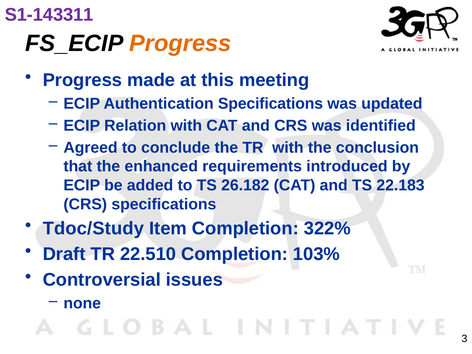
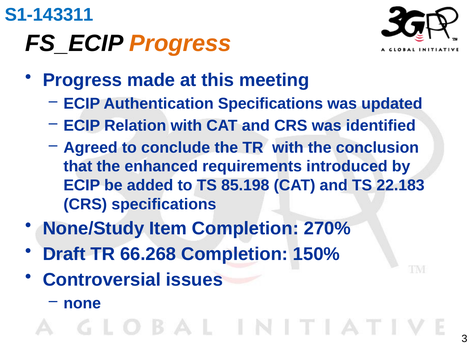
S1-143311 colour: purple -> blue (49, 15)
26.182: 26.182 -> 85.198 (245, 185)
Tdoc/Study: Tdoc/Study -> None/Study (93, 228)
322%: 322% -> 270% (327, 228)
22.510: 22.510 -> 66.268 (148, 254)
103%: 103% -> 150% (316, 254)
